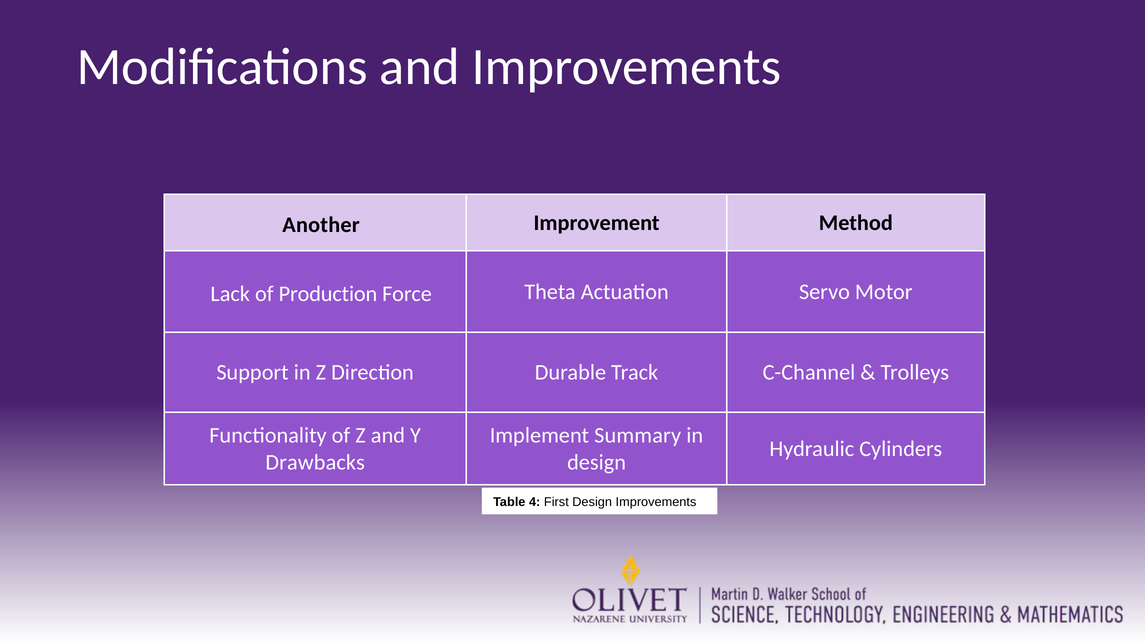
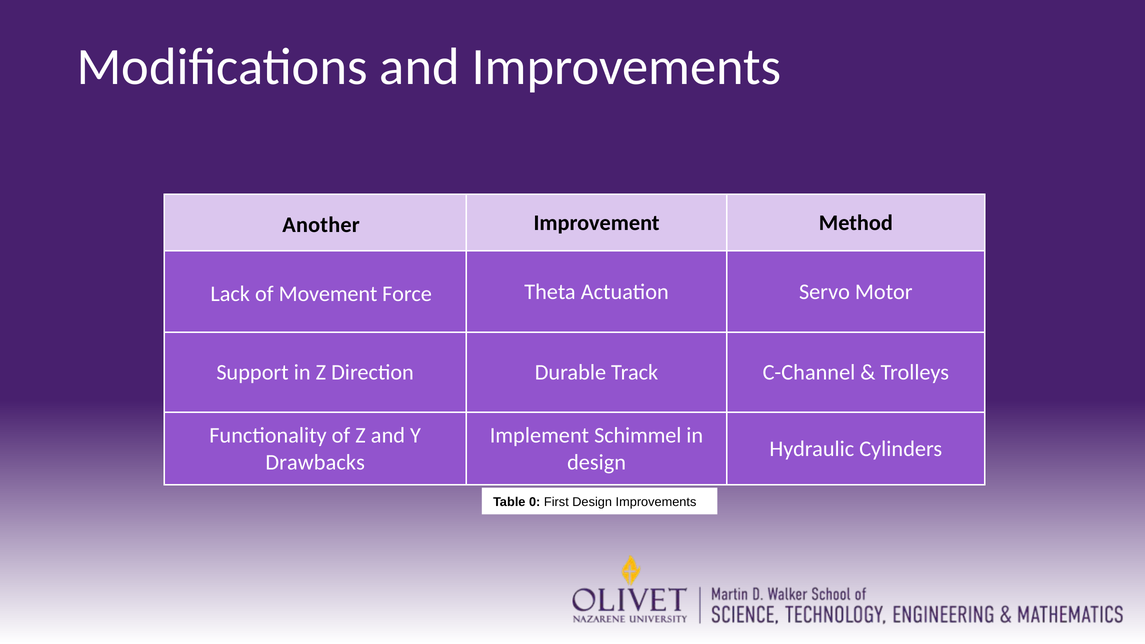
Production: Production -> Movement (328, 294)
Summary: Summary -> Schimmel (638, 435)
4: 4 -> 0 (535, 502)
